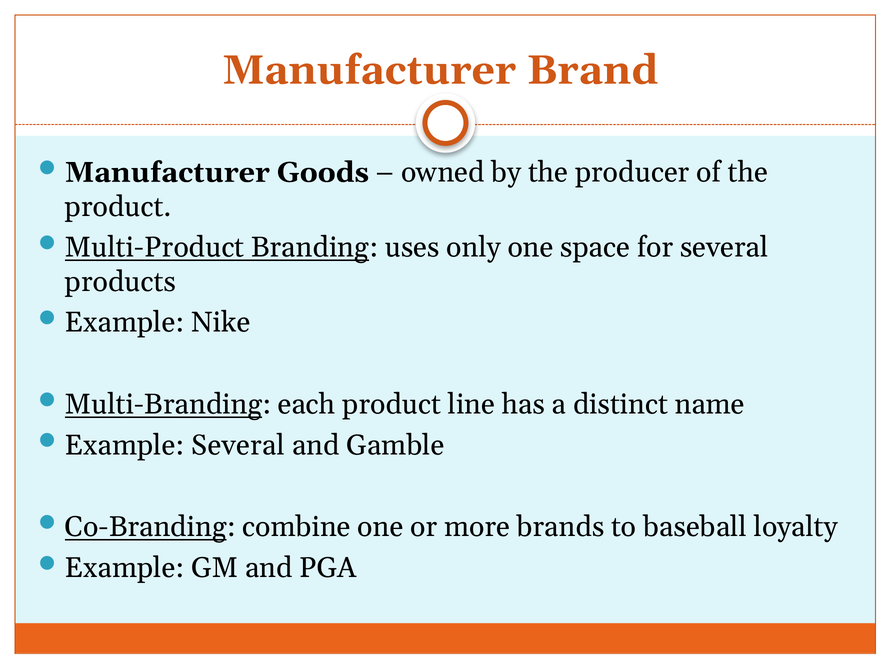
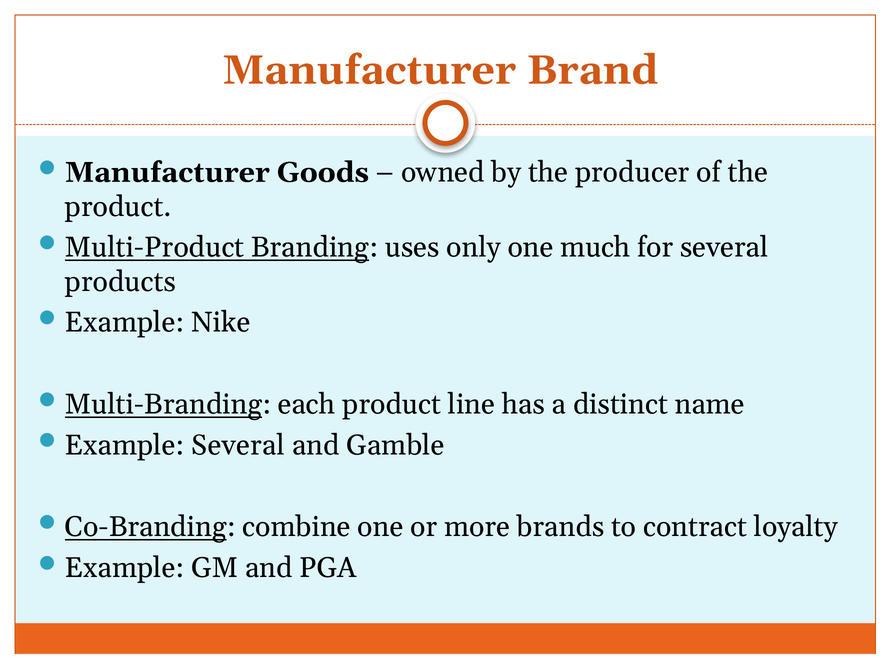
space: space -> much (595, 247)
baseball: baseball -> contract (695, 526)
